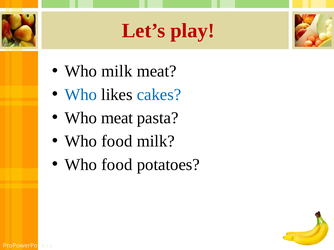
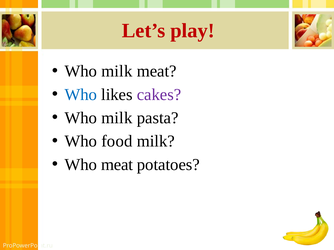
cakes colour: blue -> purple (159, 95)
meat: meat -> milk (117, 118)
food: food -> meat (117, 165)
